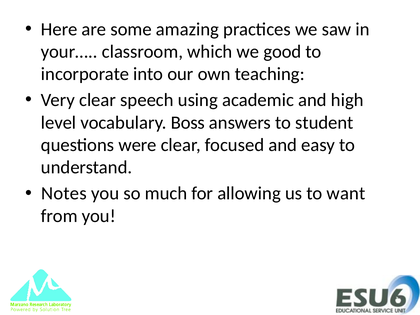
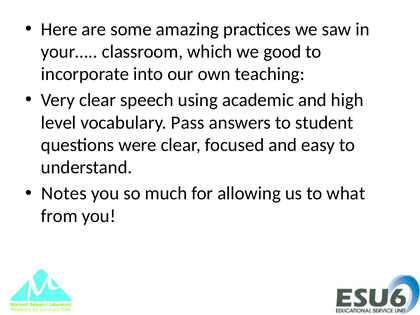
Boss: Boss -> Pass (188, 123)
want: want -> what (346, 194)
